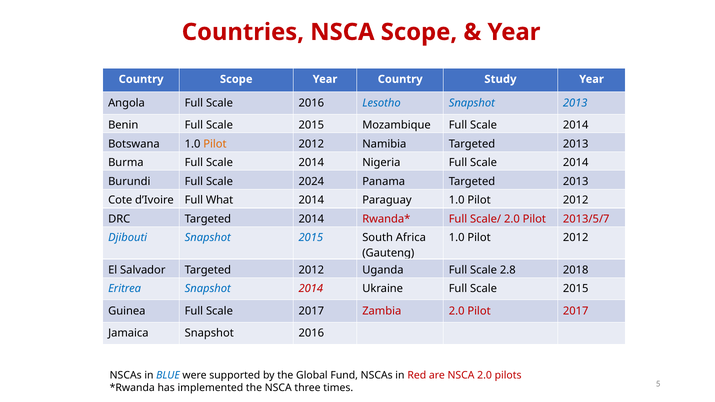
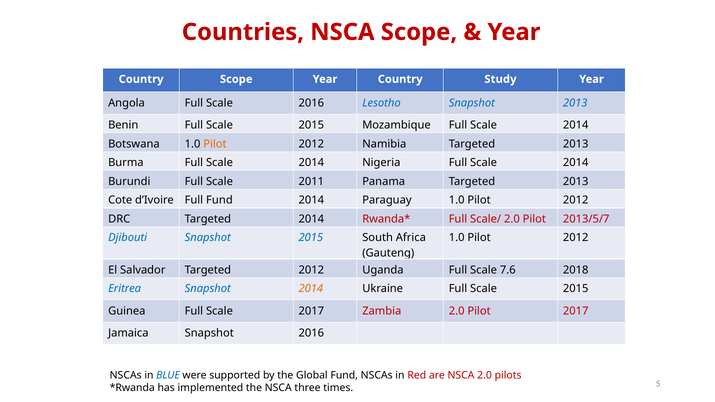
2024: 2024 -> 2011 (311, 181)
Full What: What -> Fund (219, 200)
2.8: 2.8 -> 7.6 (508, 270)
2014 colour: red -> orange (311, 289)
